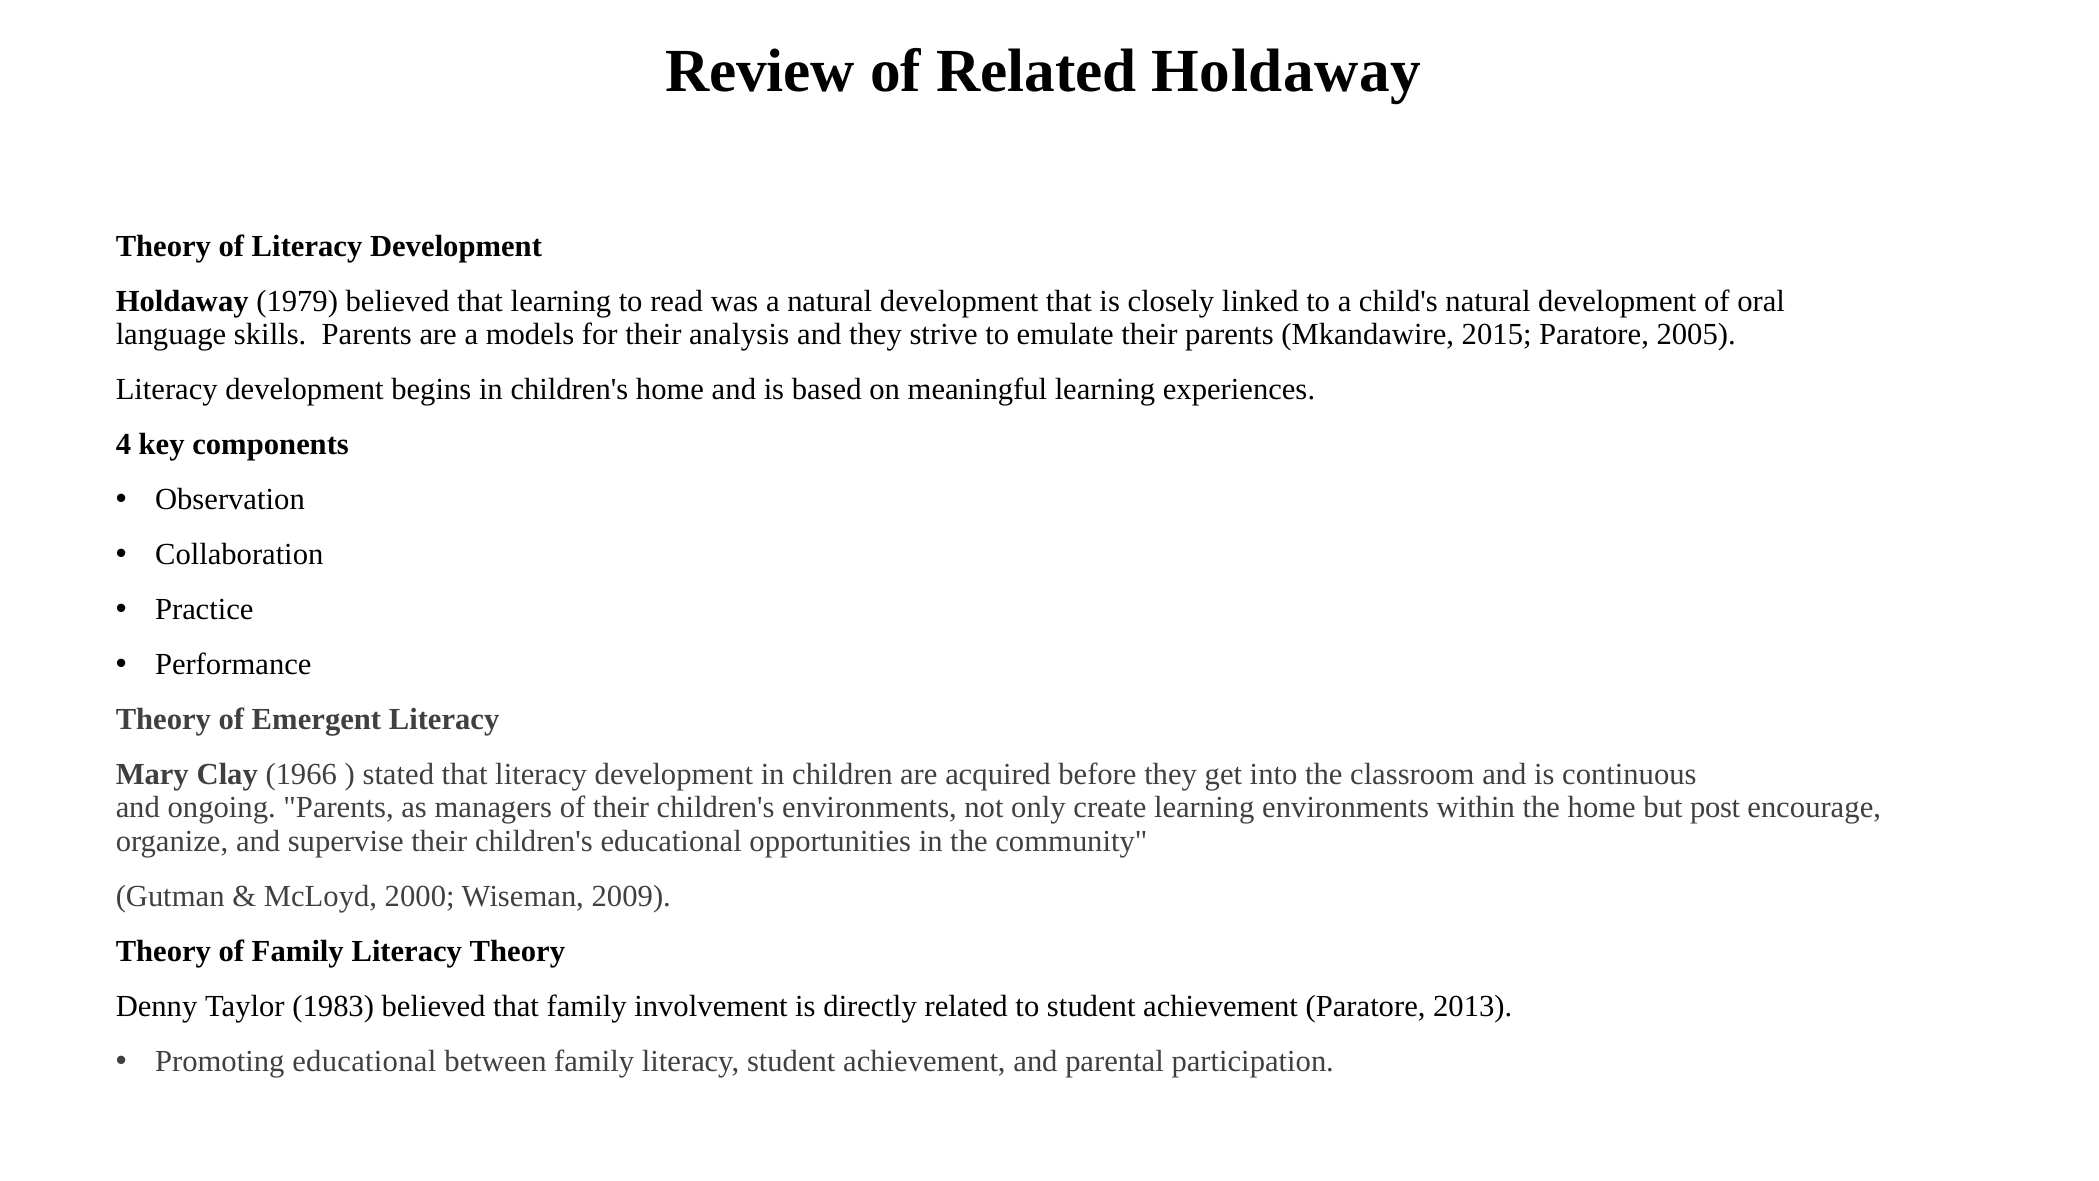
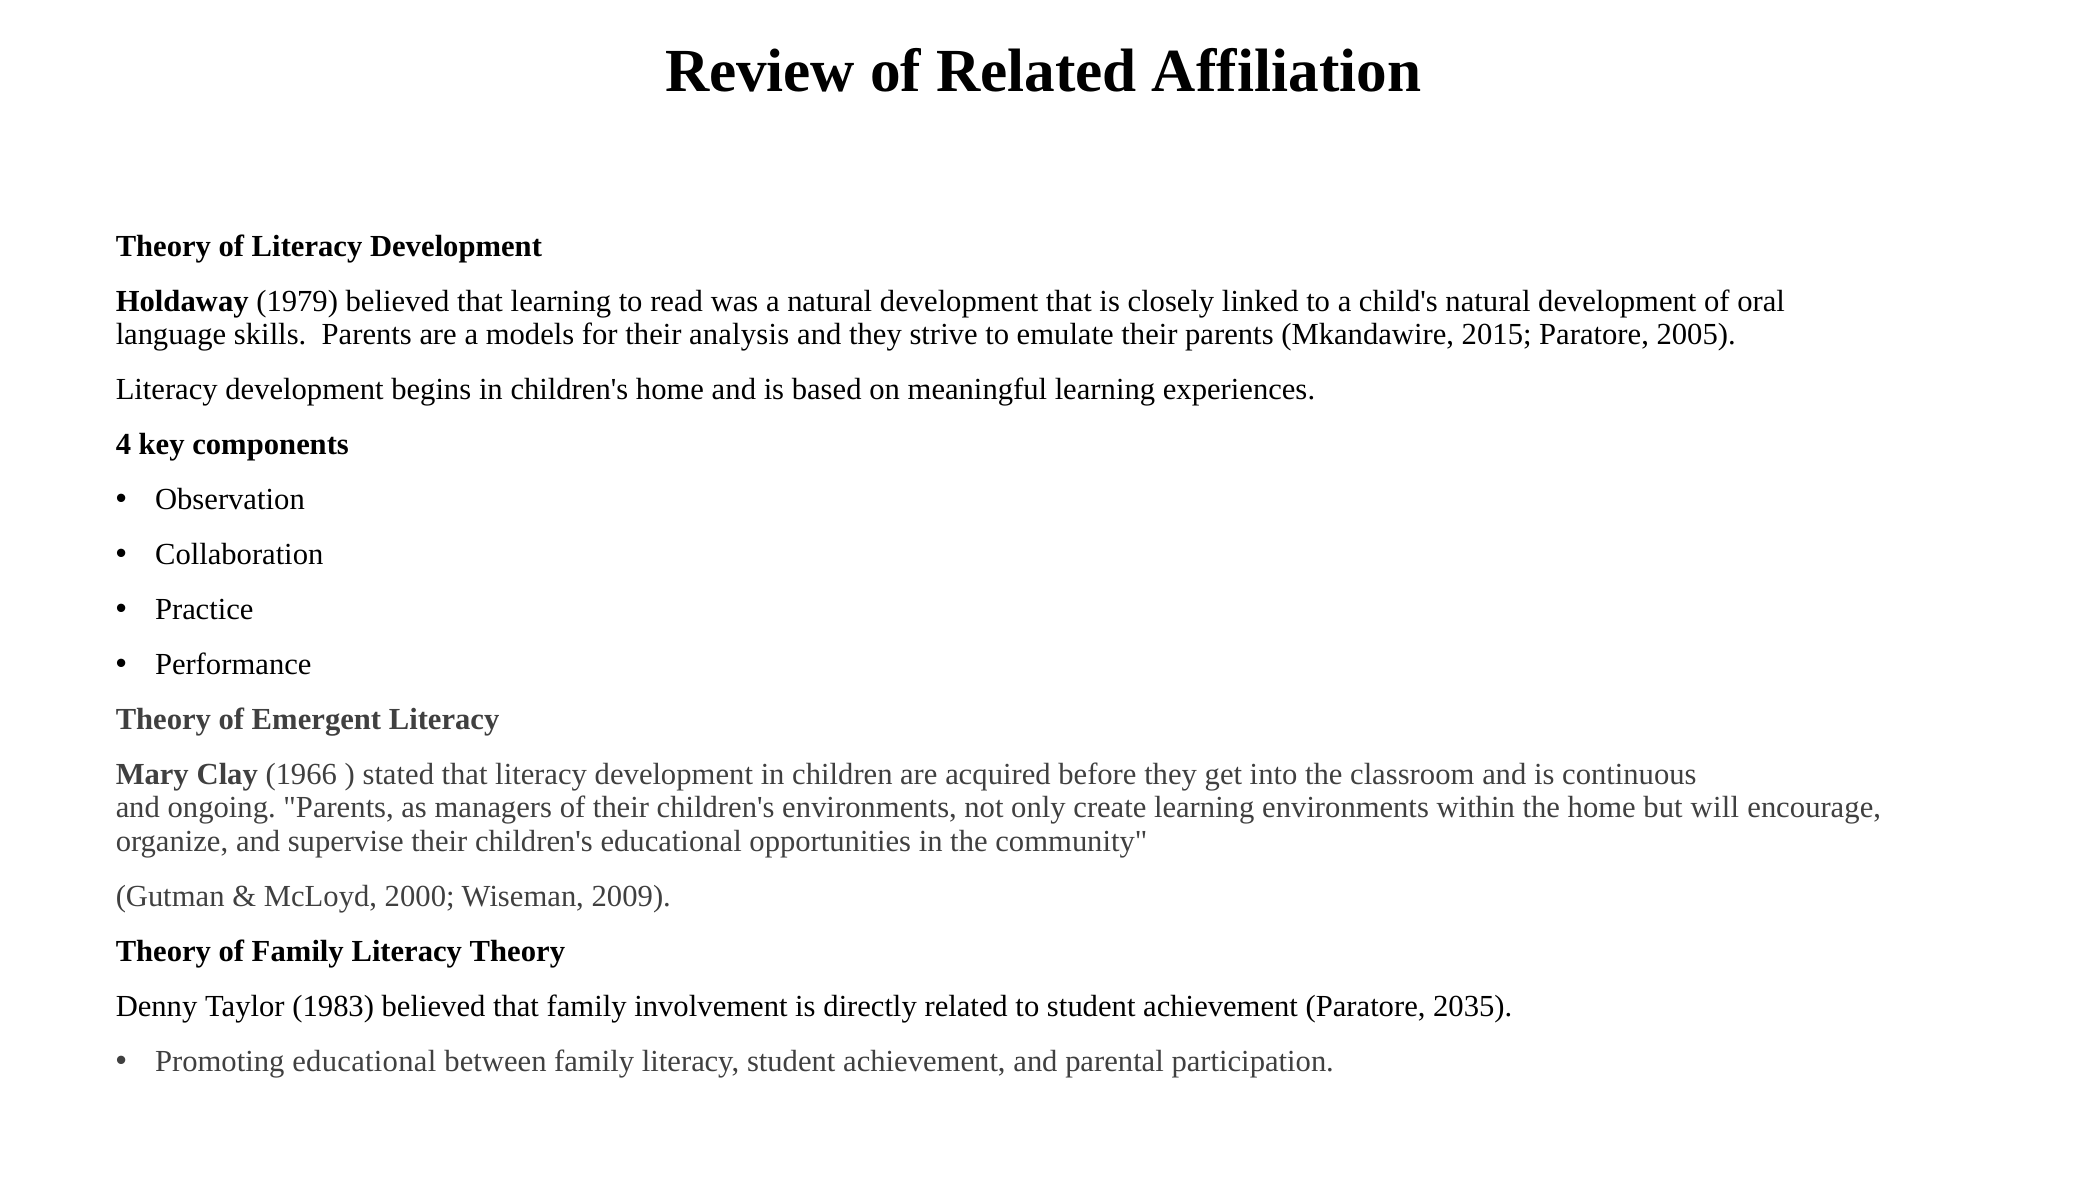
Related Holdaway: Holdaway -> Affiliation (1287, 72)
post: post -> will (1715, 808)
2013: 2013 -> 2035 (1473, 1006)
